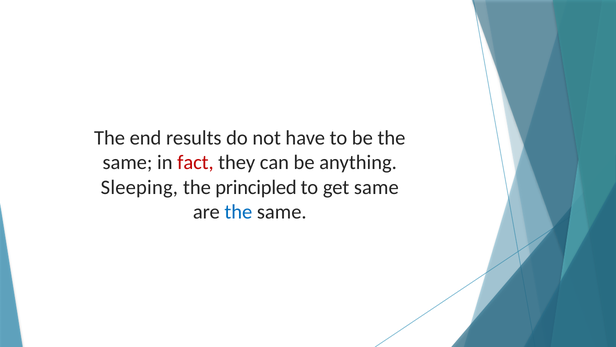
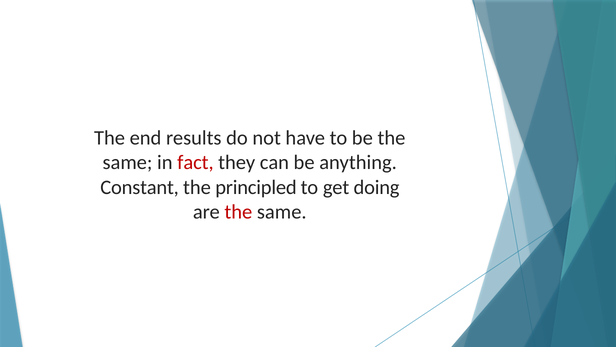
Sleeping: Sleeping -> Constant (140, 187)
get same: same -> doing (377, 187)
the colour: blue -> red (238, 212)
